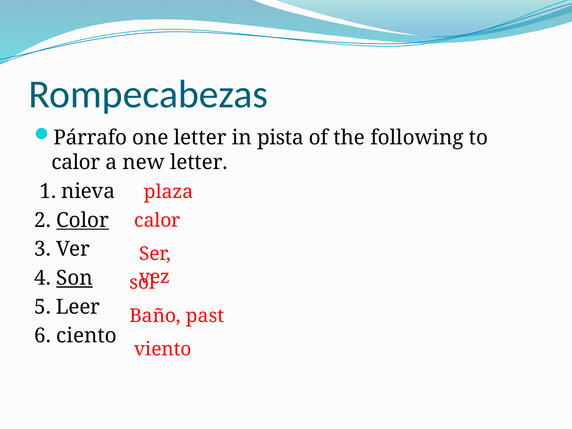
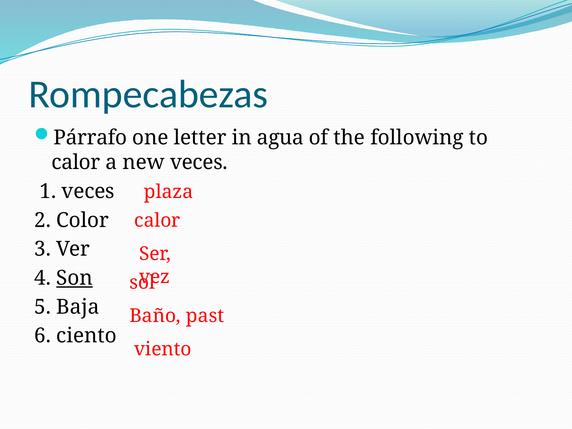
pista: pista -> agua (280, 138)
new letter: letter -> veces (199, 162)
1 nieva: nieva -> veces (88, 191)
Color underline: present -> none (83, 220)
Leer: Leer -> Baja (78, 307)
